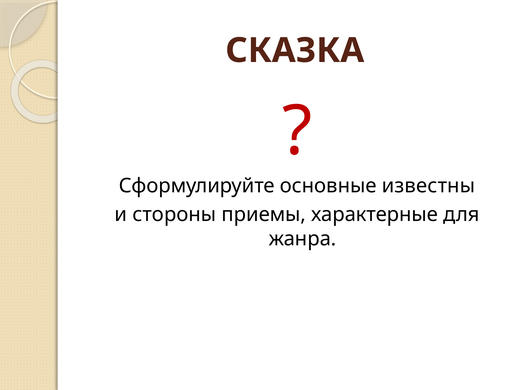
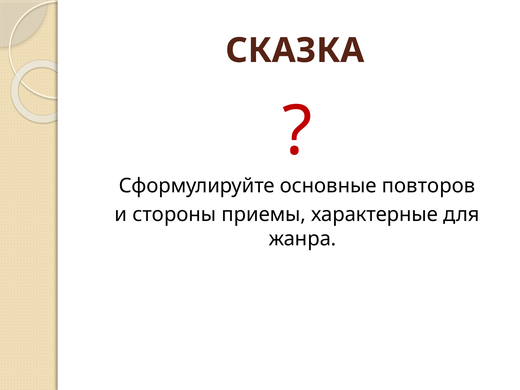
известны: известны -> повторов (429, 186)
